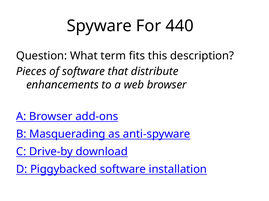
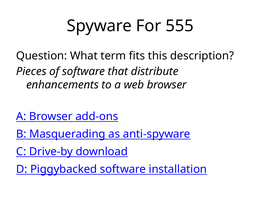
440: 440 -> 555 (180, 26)
